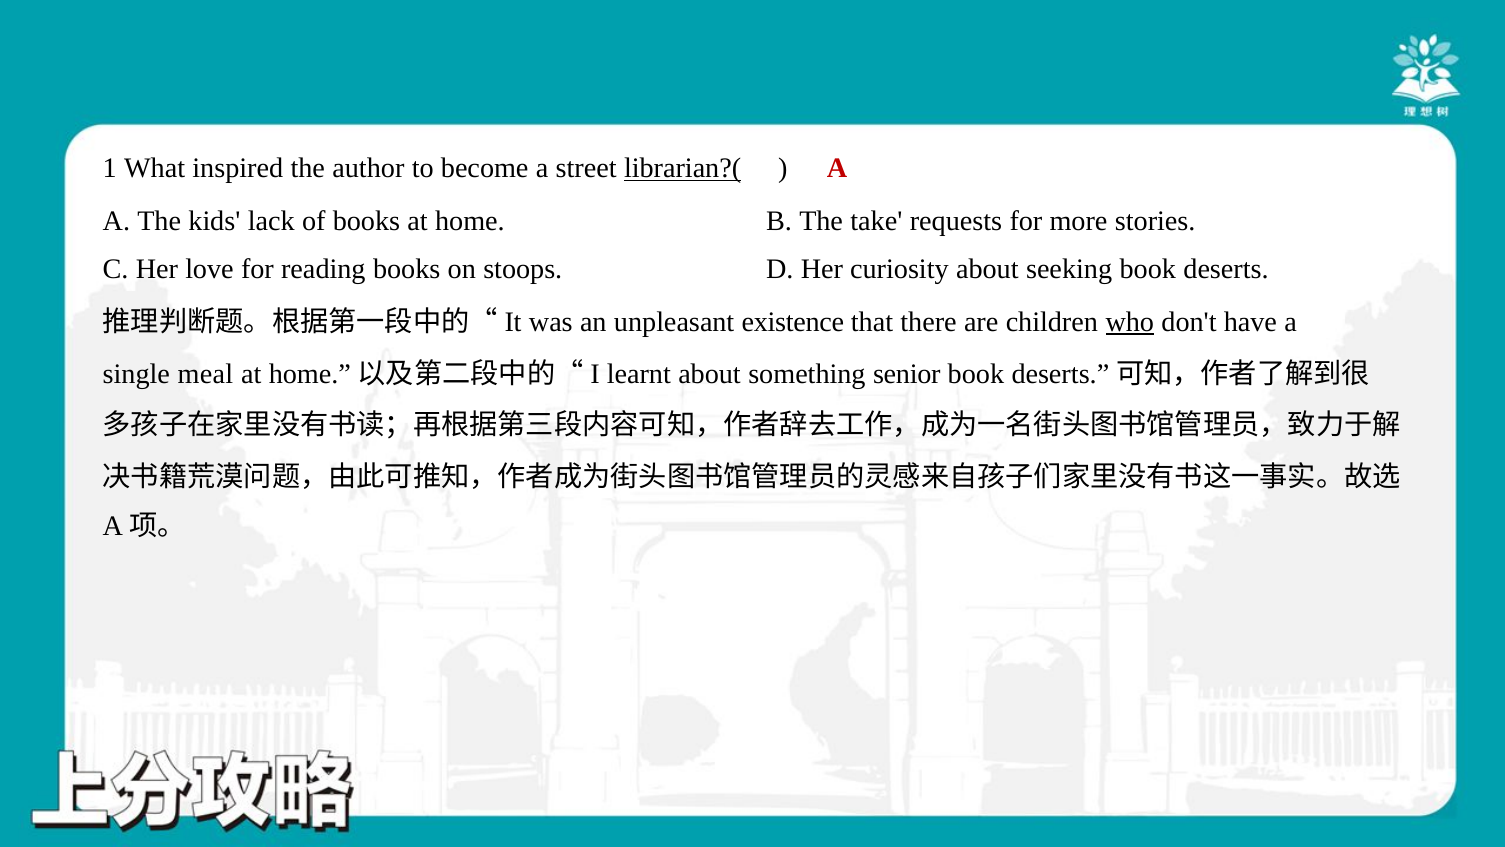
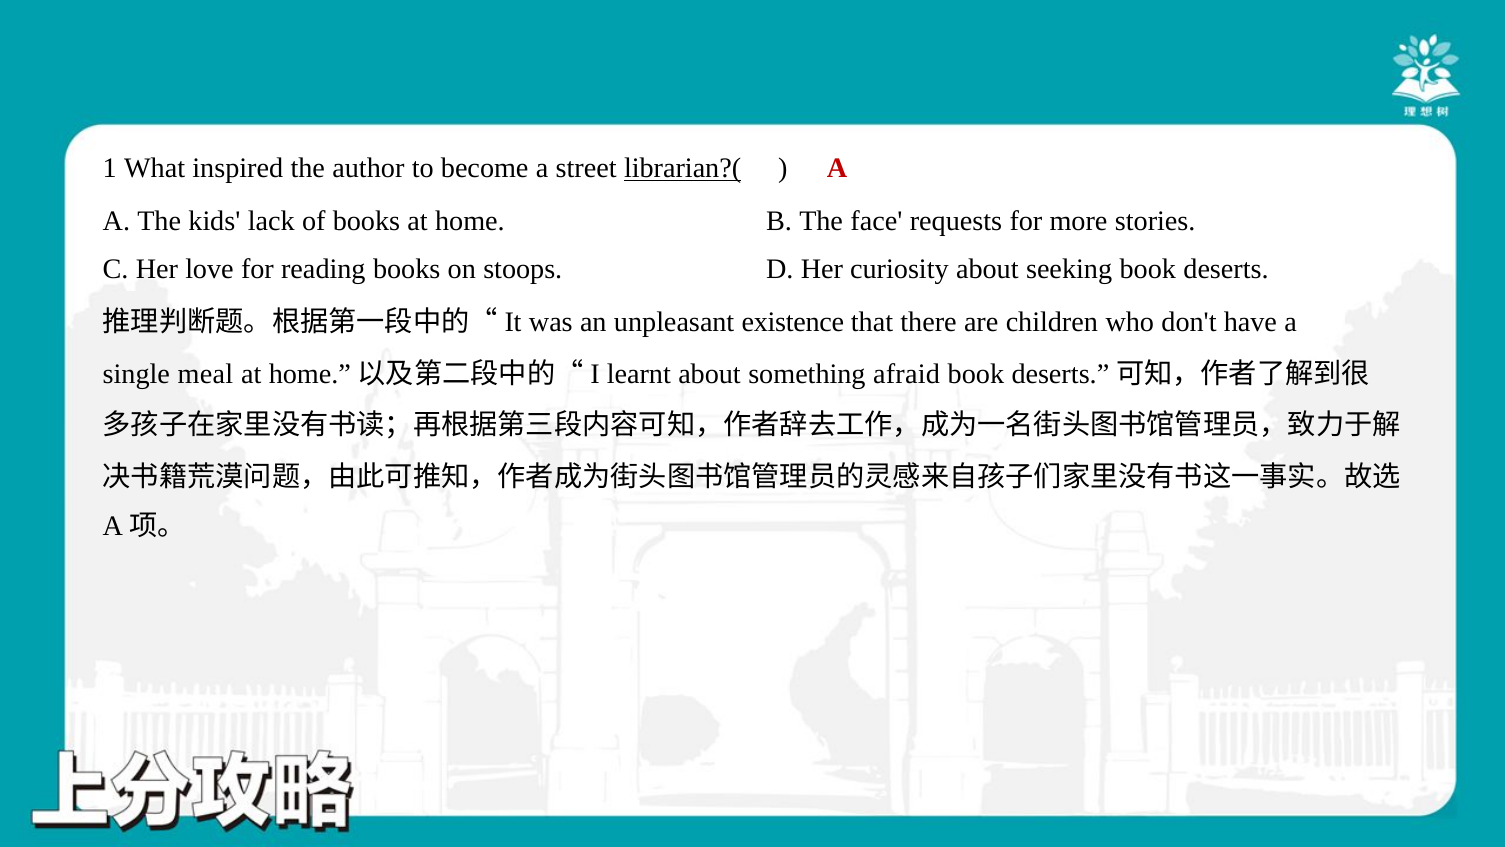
take: take -> face (876, 221)
who underline: present -> none (1130, 322)
senior: senior -> afraid (907, 374)
